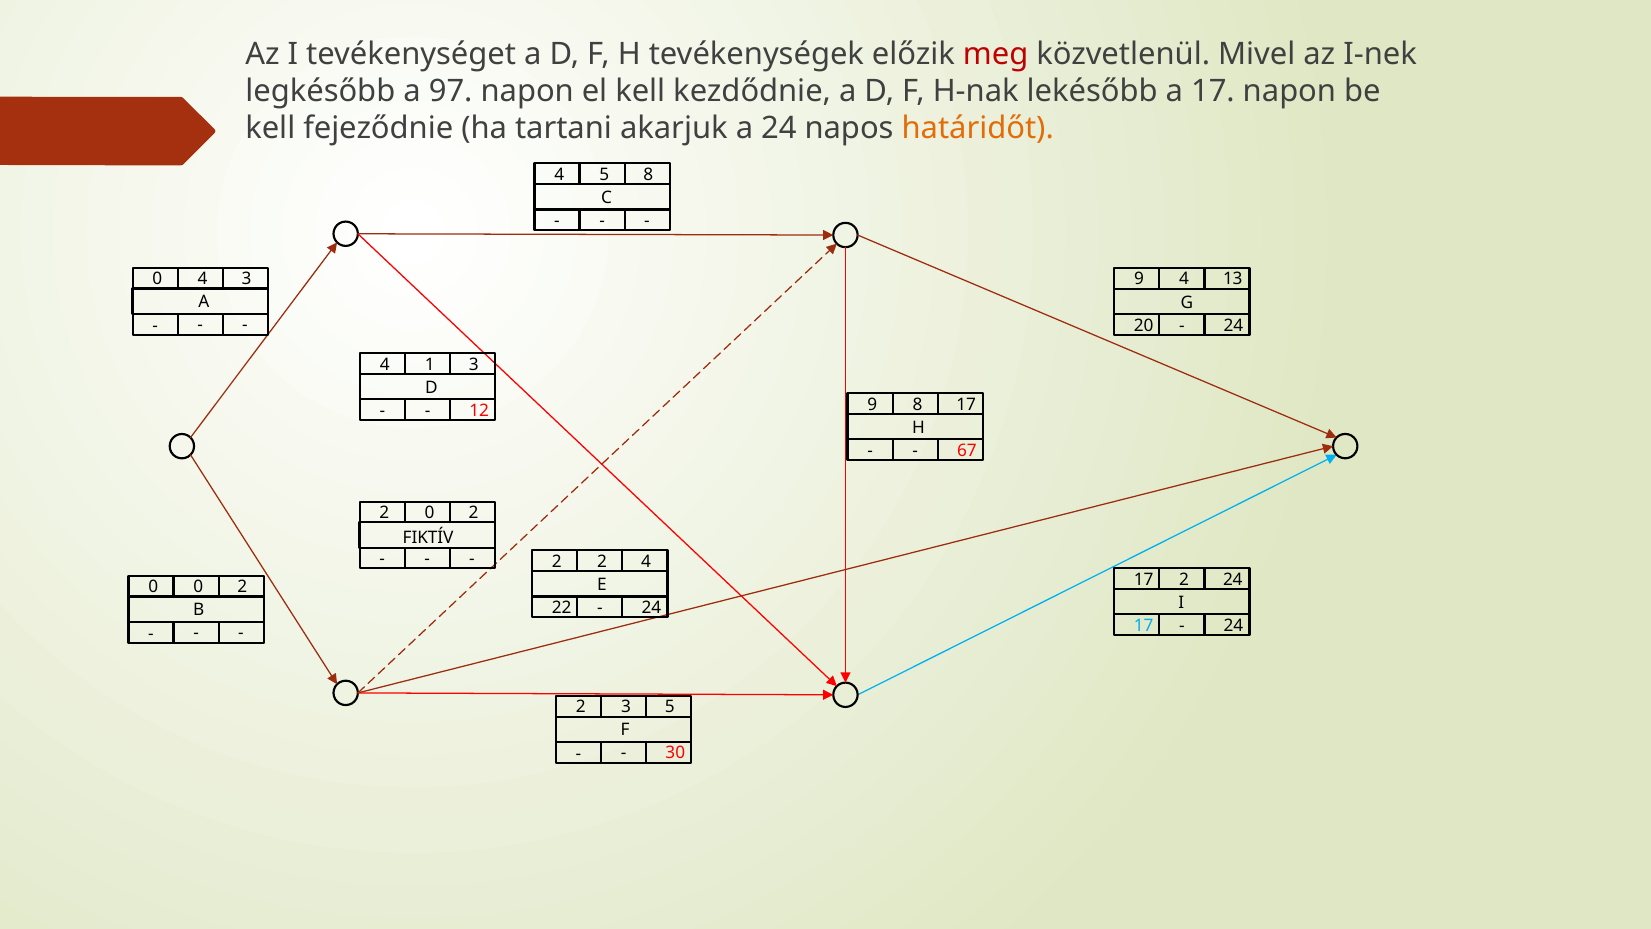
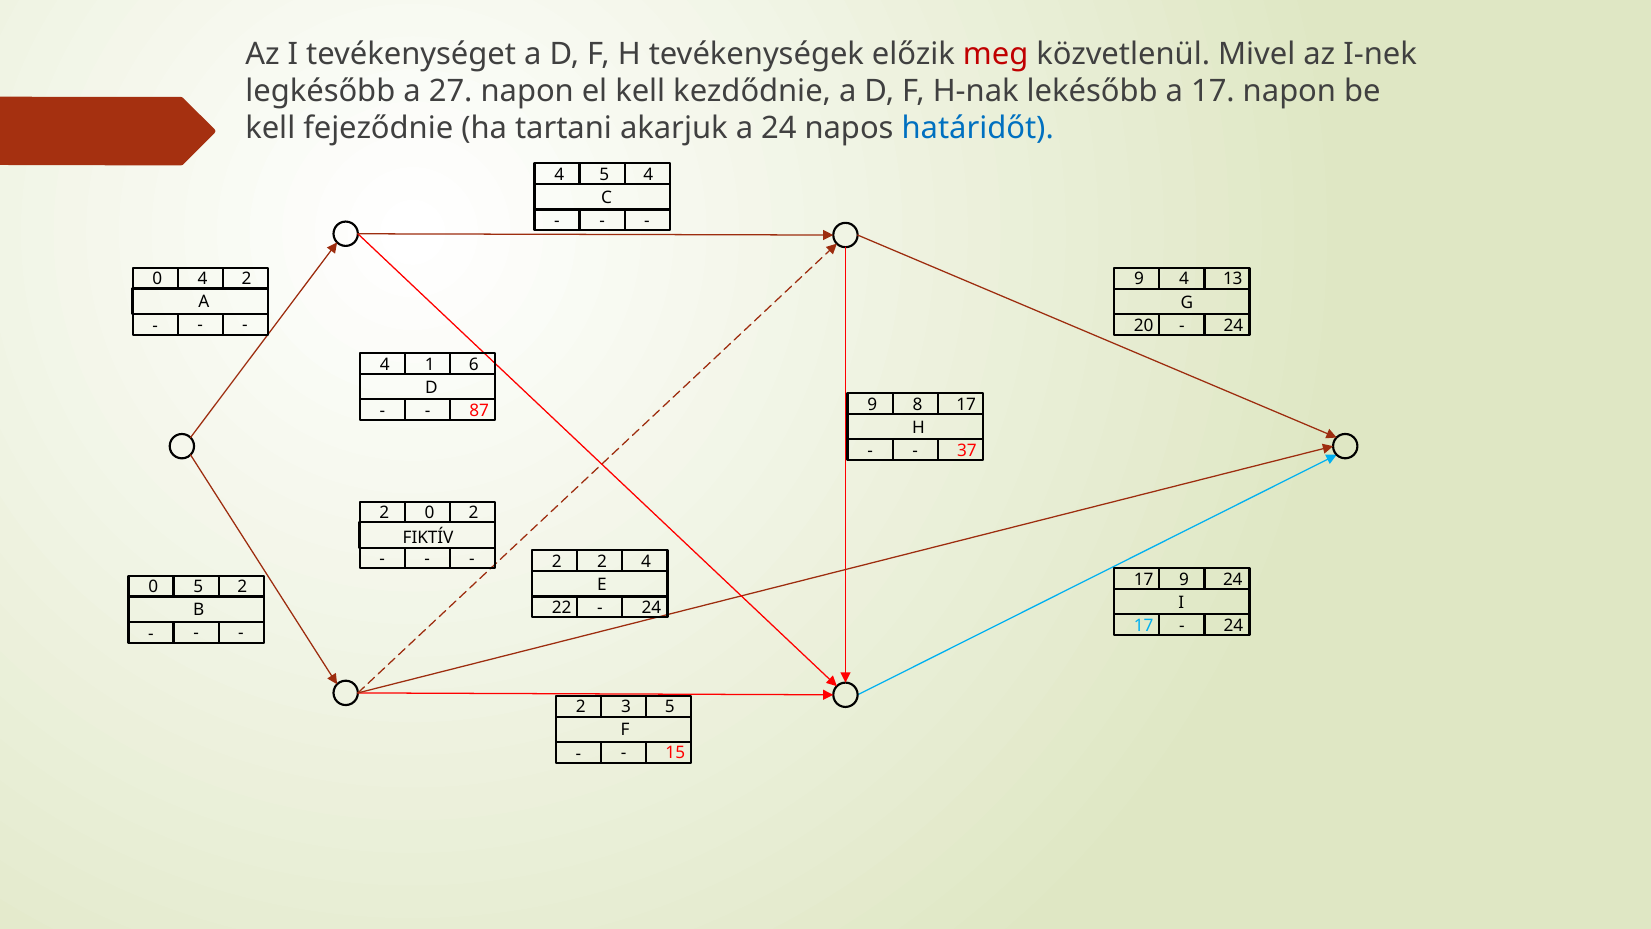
97: 97 -> 27 (451, 91)
határidőt colour: orange -> blue (978, 128)
5 8: 8 -> 4 (648, 175)
4 3: 3 -> 2 (246, 279)
1 3: 3 -> 6 (474, 364)
12: 12 -> 87 (479, 410)
67: 67 -> 37 (967, 450)
17 2: 2 -> 9 (1184, 579)
0 0: 0 -> 5 (198, 587)
30: 30 -> 15 (675, 753)
